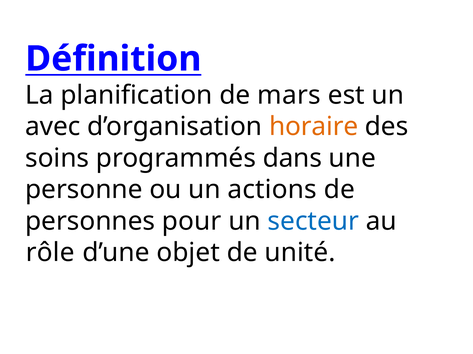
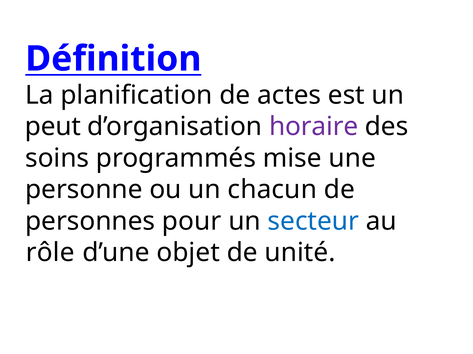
mars: mars -> actes (289, 95)
avec: avec -> peut (53, 127)
horaire colour: orange -> purple (314, 127)
dans: dans -> mise (292, 158)
actions: actions -> chacun (272, 190)
